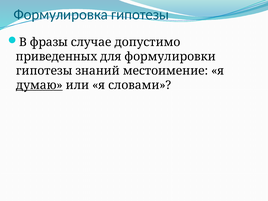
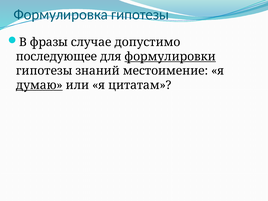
приведенных: приведенных -> последующее (57, 57)
формулировки underline: none -> present (170, 57)
словами: словами -> цитатам (140, 85)
